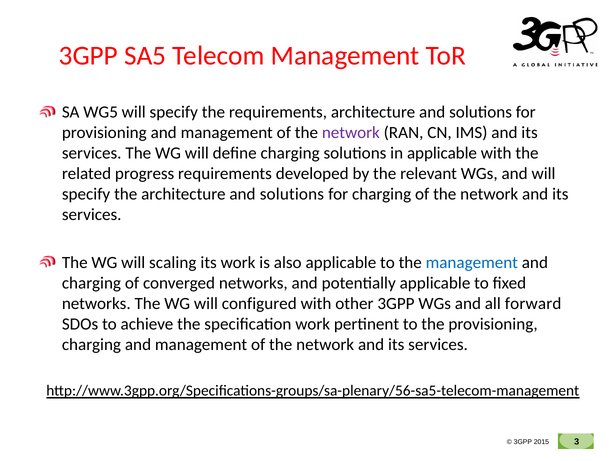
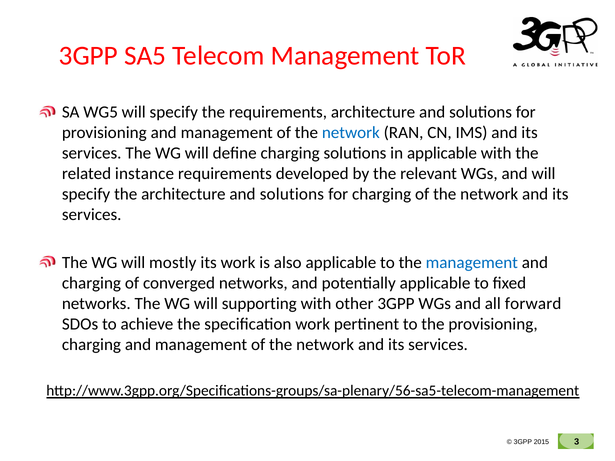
network colour: purple -> blue (351, 133)
progress: progress -> instance (144, 174)
scaling: scaling -> mostly (173, 263)
configured: configured -> supporting (259, 304)
